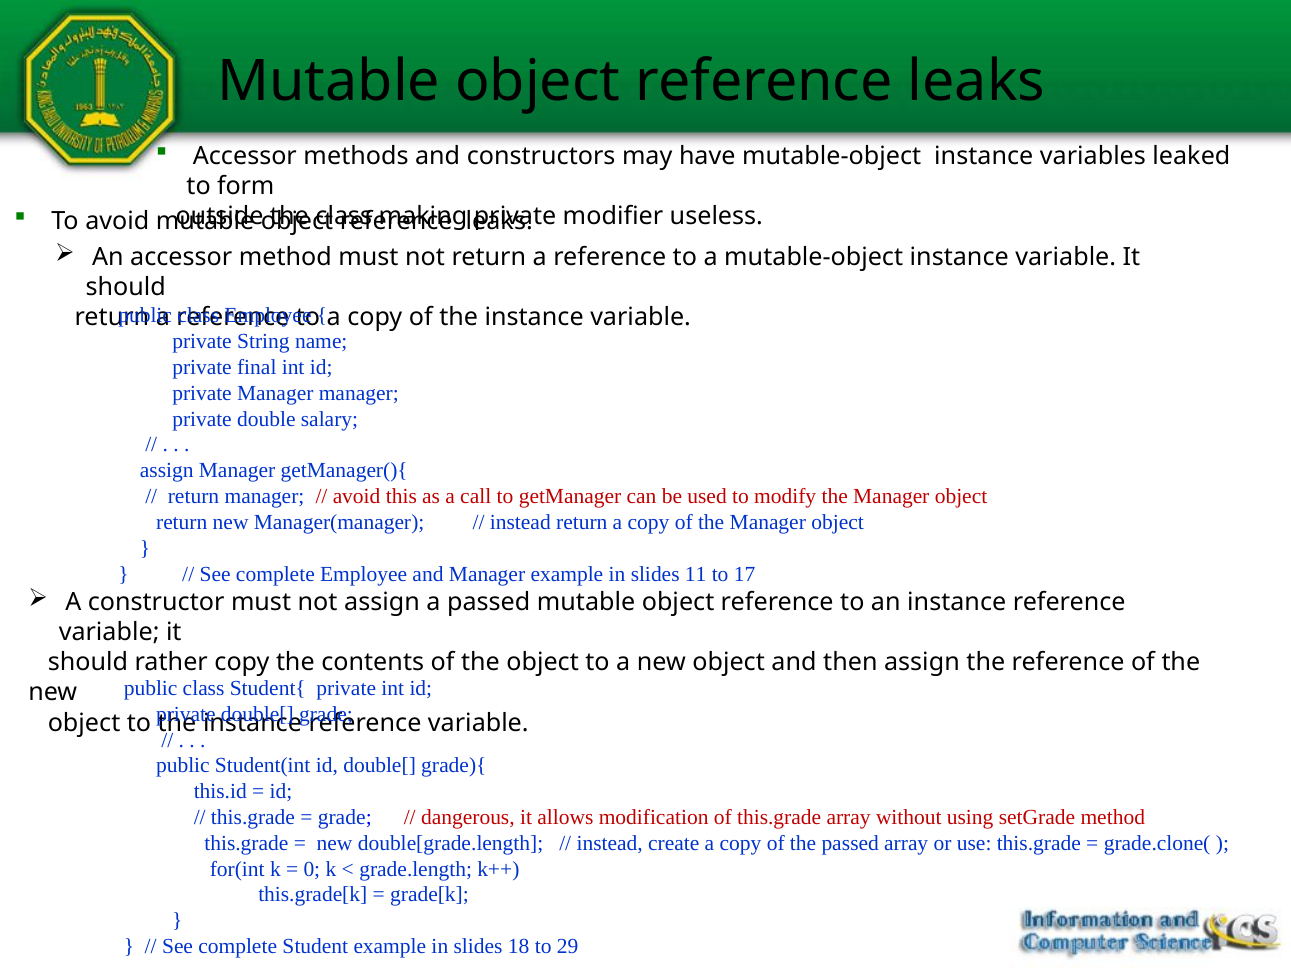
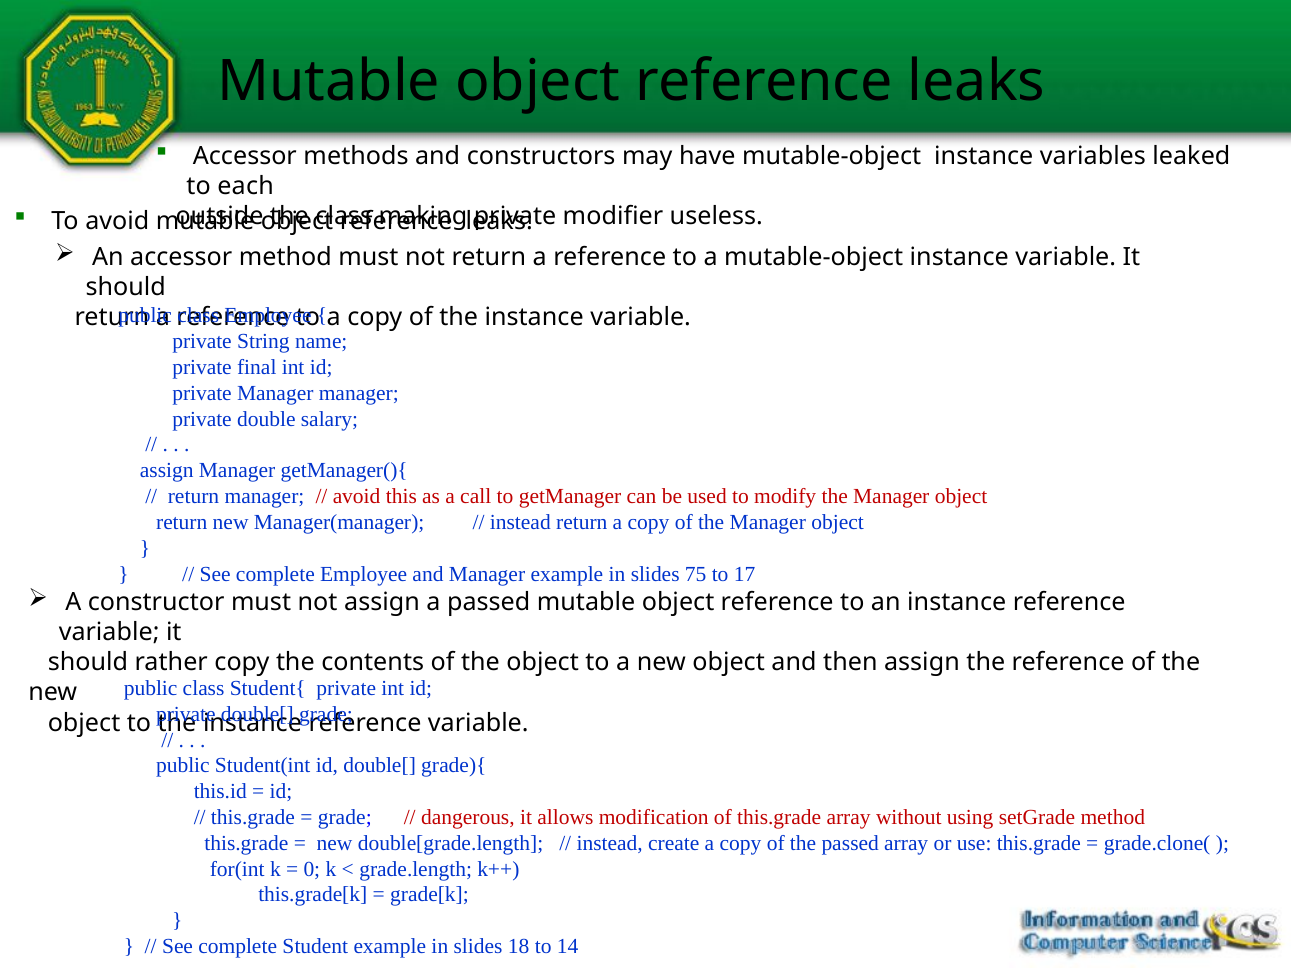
form: form -> each (246, 186)
11: 11 -> 75 (696, 574)
29: 29 -> 14 (568, 947)
